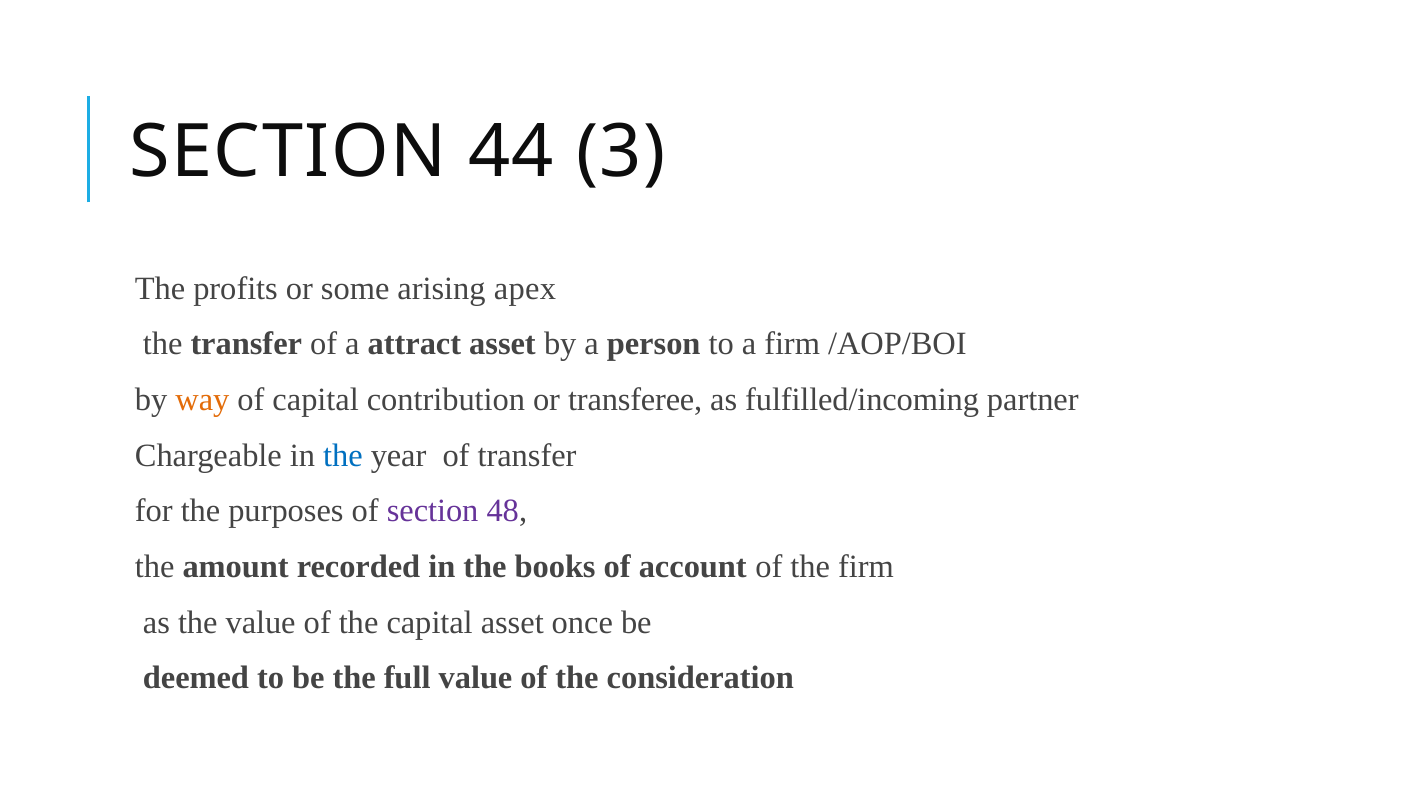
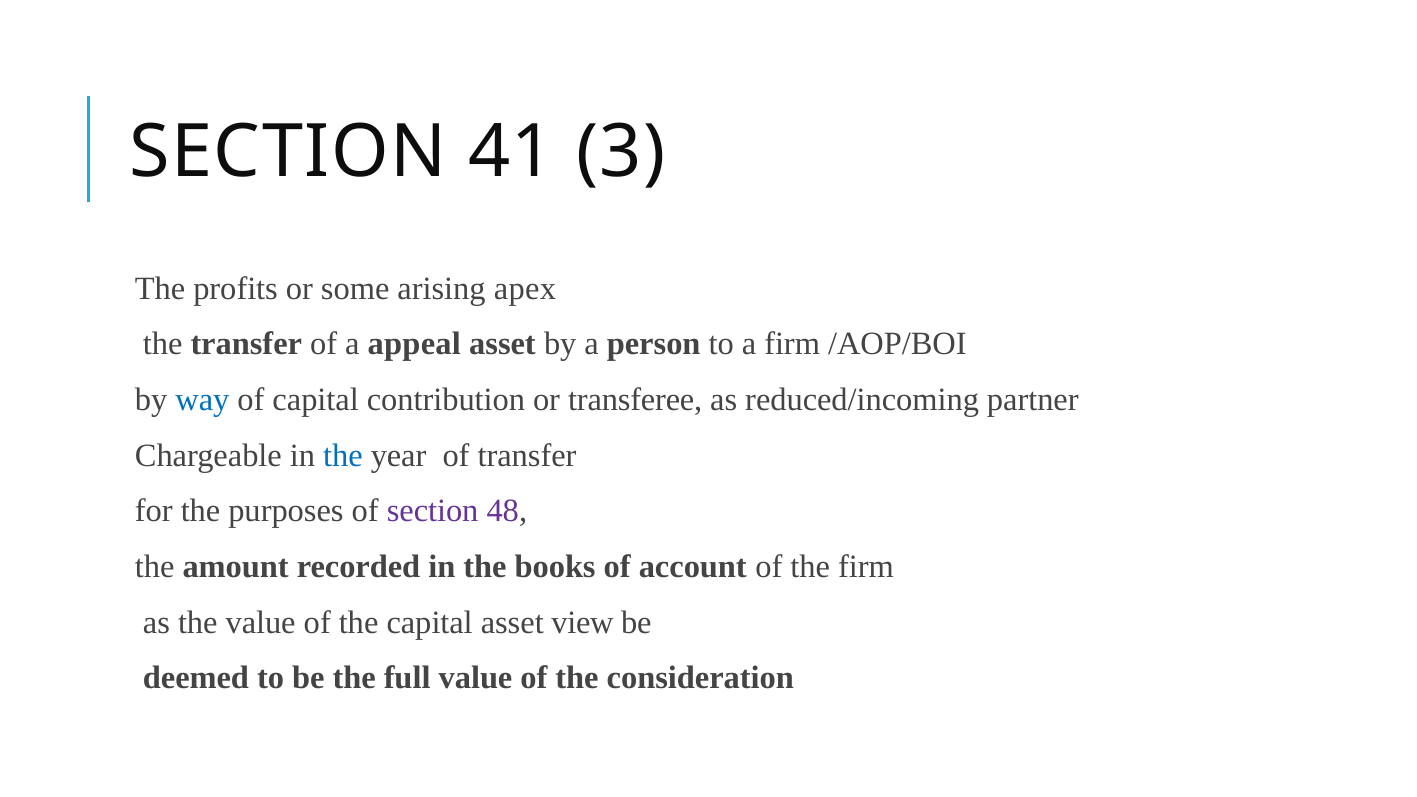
44: 44 -> 41 (511, 152)
attract: attract -> appeal (414, 344)
way colour: orange -> blue (202, 400)
fulfilled/incoming: fulfilled/incoming -> reduced/incoming (862, 400)
once: once -> view (582, 622)
